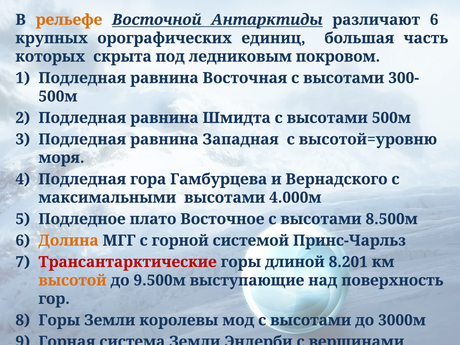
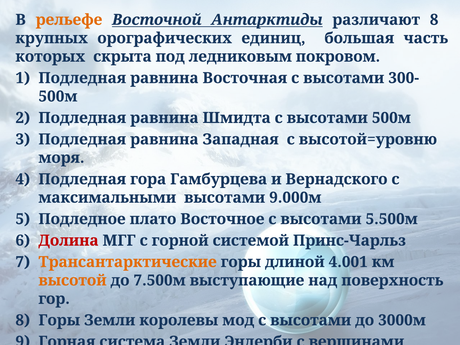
различают 6: 6 -> 8 (434, 20)
4.000м: 4.000м -> 9.000м (295, 198)
8.500м: 8.500м -> 5.500м (392, 219)
Долина colour: orange -> red (68, 241)
Трансантарктические colour: red -> orange (128, 262)
8.201: 8.201 -> 4.001 (348, 262)
9.500м: 9.500м -> 7.500м (160, 280)
